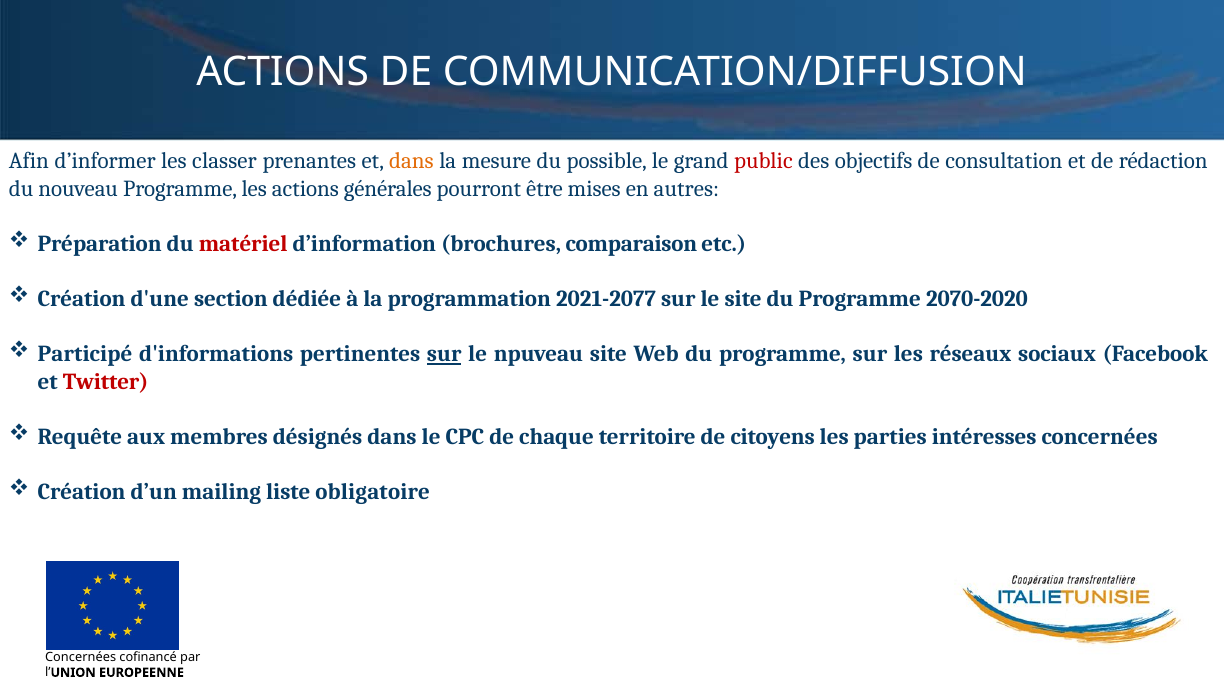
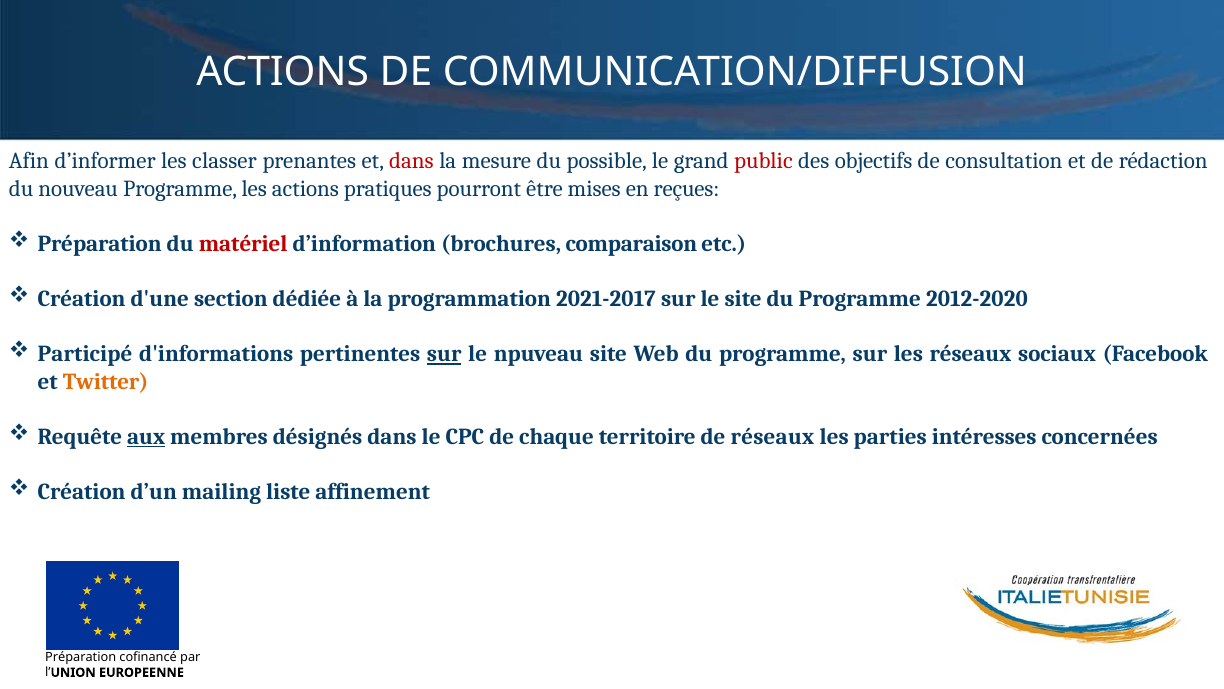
dans colour: orange -> red (411, 161)
générales: générales -> pratiques (388, 189)
autres: autres -> reçues (687, 189)
2021-2077: 2021-2077 -> 2021-2017 (606, 299)
2070-2020: 2070-2020 -> 2012-2020 (977, 299)
Twitter colour: red -> orange (106, 381)
aux underline: none -> present (146, 437)
de citoyens: citoyens -> réseaux (772, 437)
obligatoire: obligatoire -> affinement (373, 492)
Concernées: Concernées -> Préparation (81, 657)
